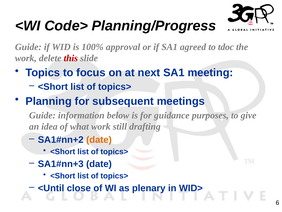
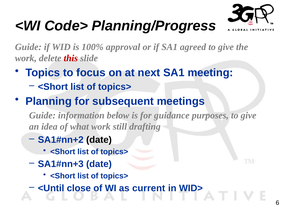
agreed to tdoc: tdoc -> give (226, 47)
date colour: orange -> black (99, 140)
plenary: plenary -> current (149, 188)
